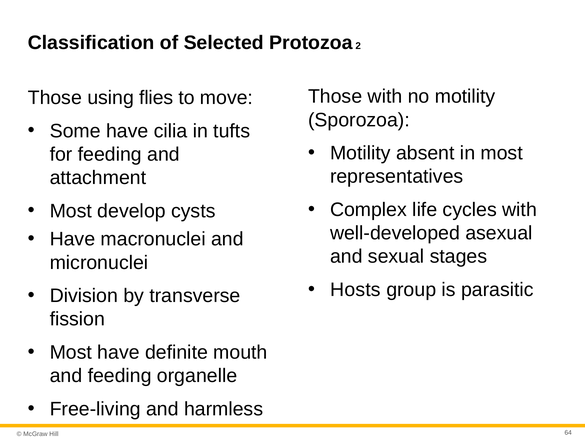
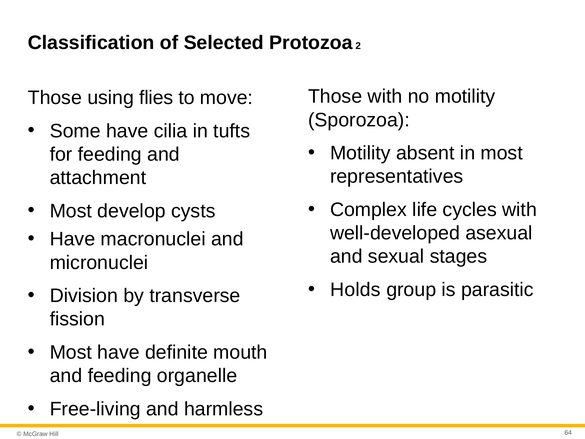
Hosts: Hosts -> Holds (355, 290)
